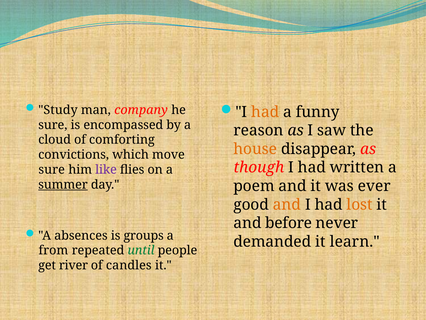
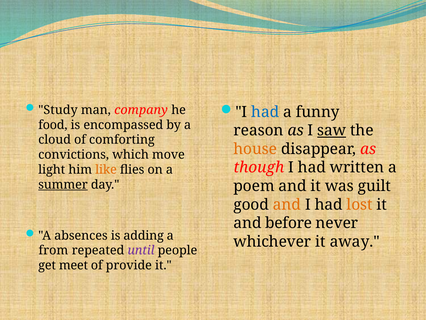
had colour: orange -> blue (265, 112)
sure: sure -> food (53, 125)
saw underline: none -> present (332, 130)
sure: sure -> light (52, 169)
like colour: purple -> orange (106, 169)
ever: ever -> guilt (374, 186)
groups: groups -> adding (144, 235)
demanded: demanded -> whichever (272, 241)
learn: learn -> away (355, 241)
until colour: green -> purple (141, 250)
river: river -> meet (73, 265)
candles: candles -> provide (129, 265)
